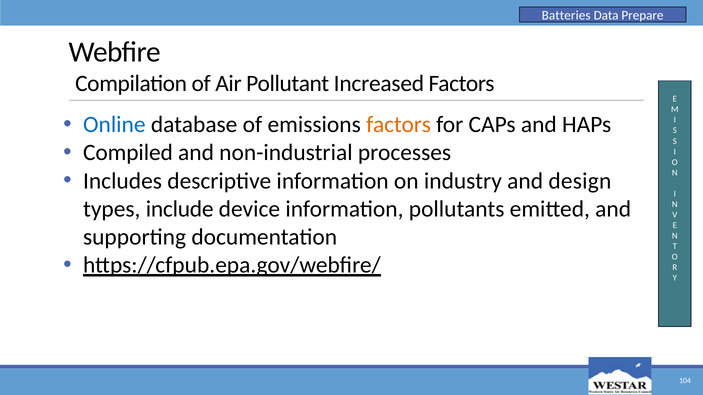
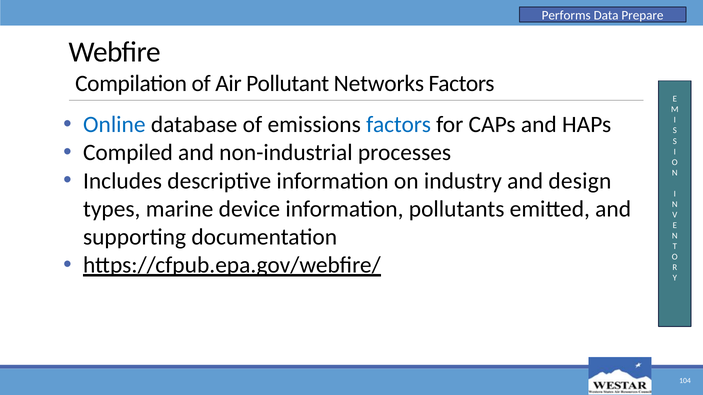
Batteries: Batteries -> Performs (566, 15)
Increased: Increased -> Networks (379, 84)
factors colour: orange -> blue (399, 125)
include: include -> marine (180, 209)
